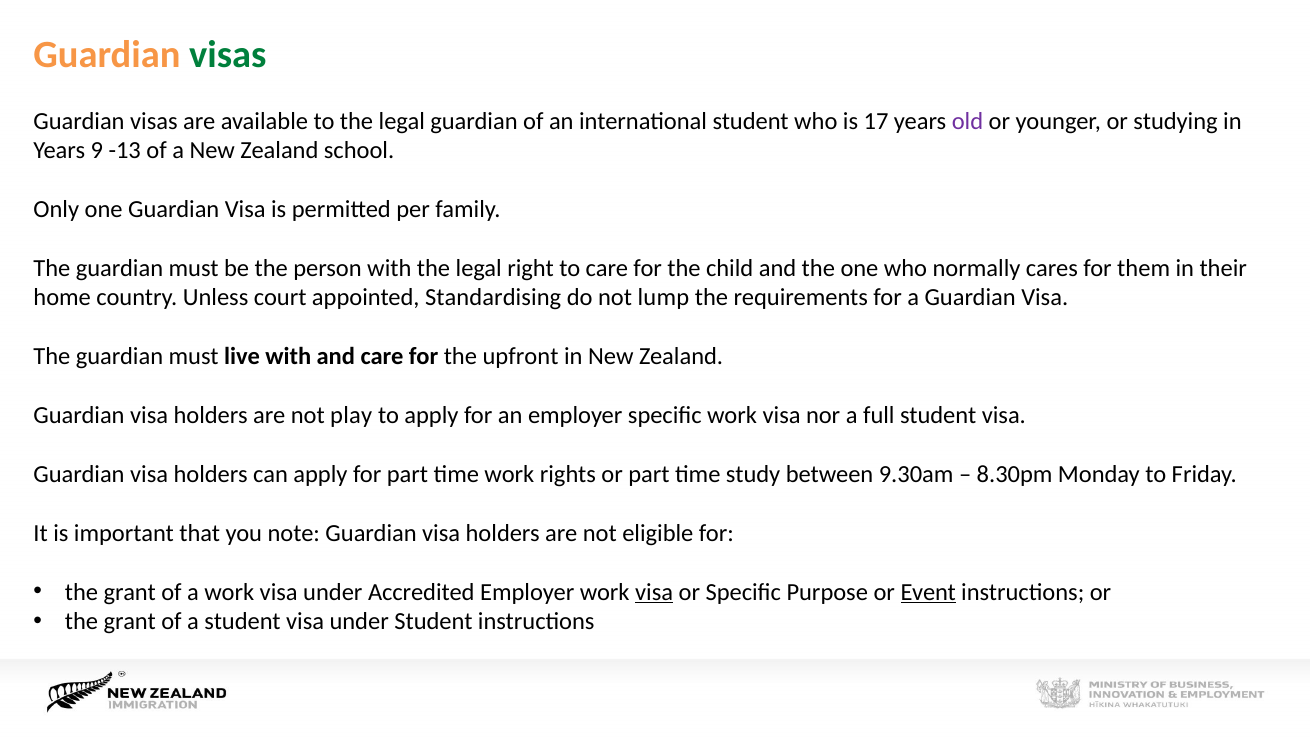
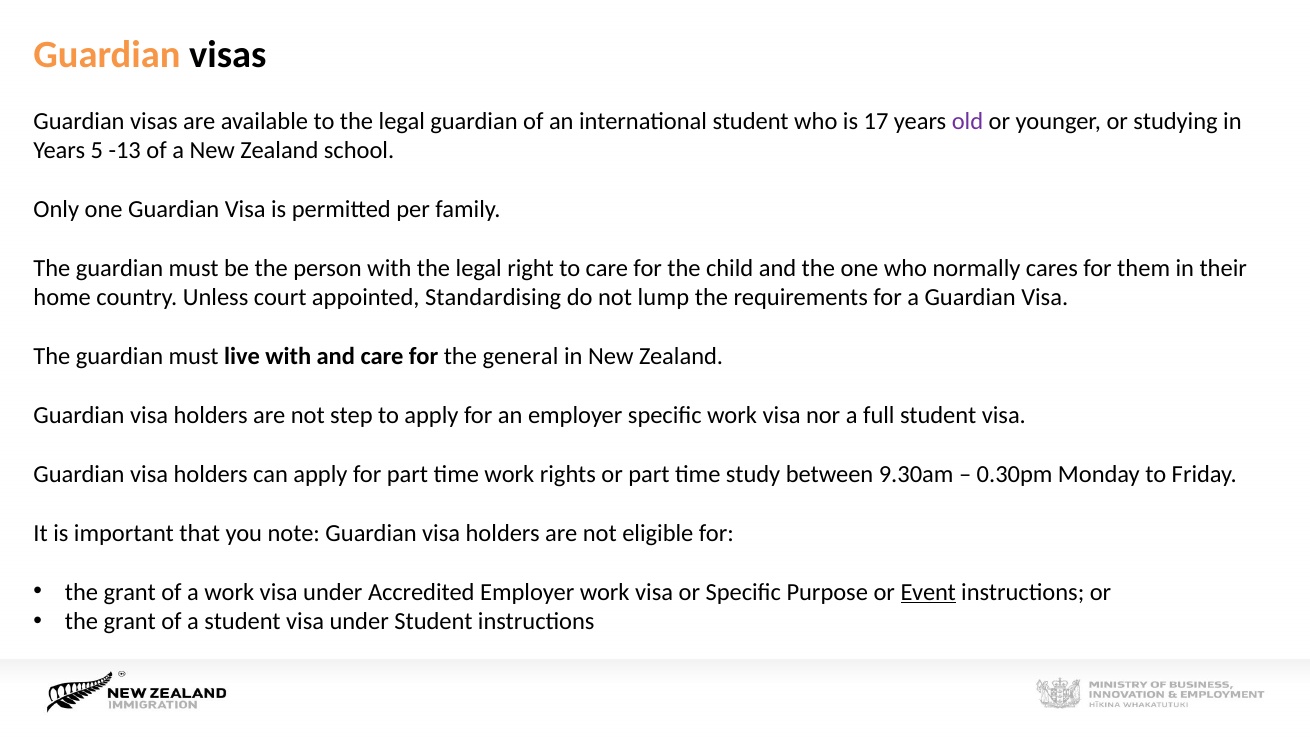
visas colour: green -> black (228, 55)
9: 9 -> 5 (97, 151)
upfront: upfront -> general (520, 357)
play: play -> step (351, 415)
8.30pm: 8.30pm -> 0.30pm (1015, 474)
visa underline: present -> none (654, 592)
